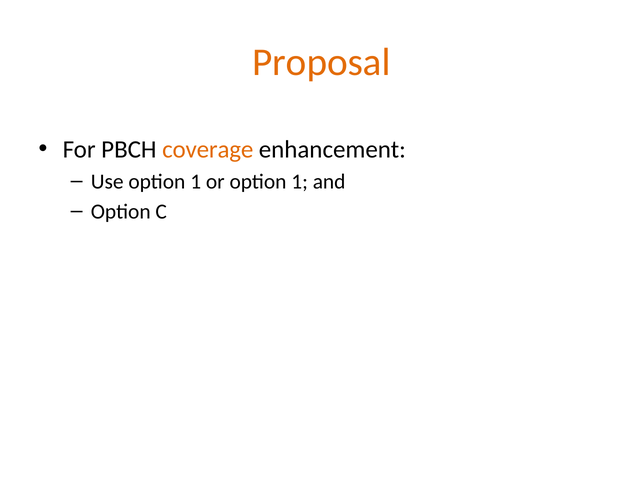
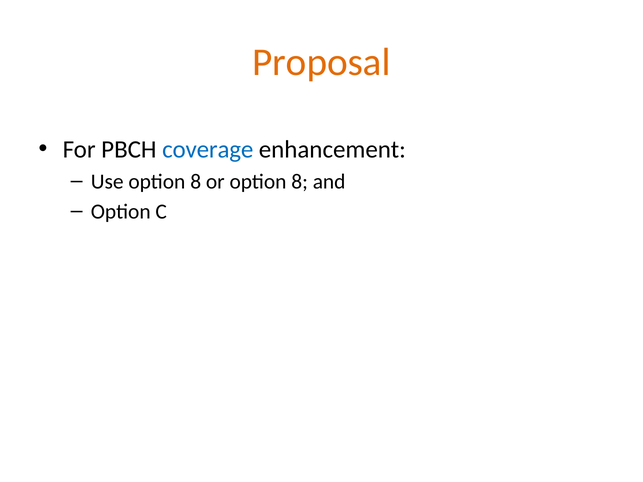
coverage colour: orange -> blue (208, 150)
Use option 1: 1 -> 8 (196, 182)
or option 1: 1 -> 8 (300, 182)
